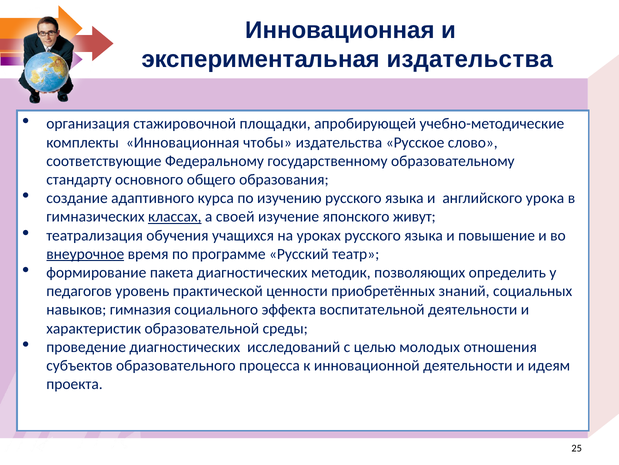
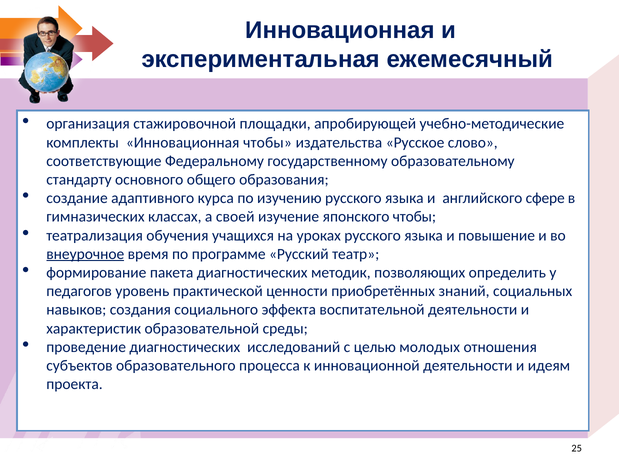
экспериментальная издательства: издательства -> ежемесячный (470, 59)
урока: урока -> сфере (545, 198)
классах underline: present -> none (175, 216)
японского живут: живут -> чтобы (414, 216)
гимназия: гимназия -> создания (140, 309)
